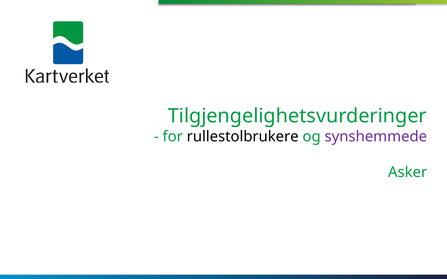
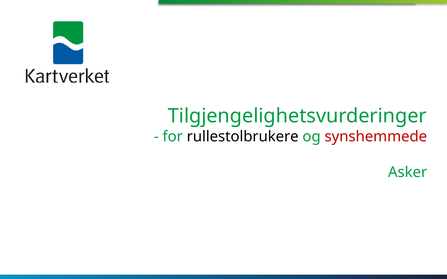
synshemmede colour: purple -> red (376, 137)
